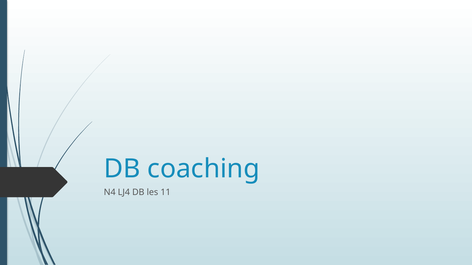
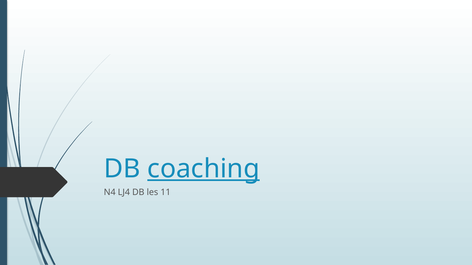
coaching underline: none -> present (203, 169)
